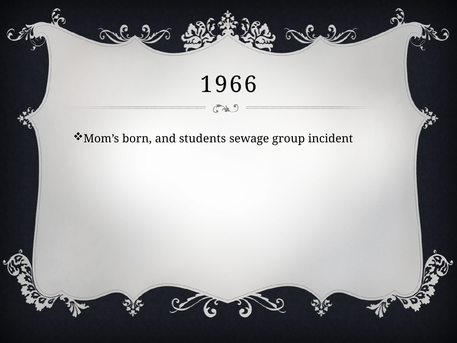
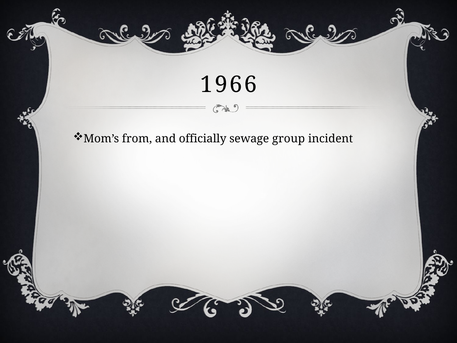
born: born -> from (137, 139)
students: students -> officially (203, 139)
